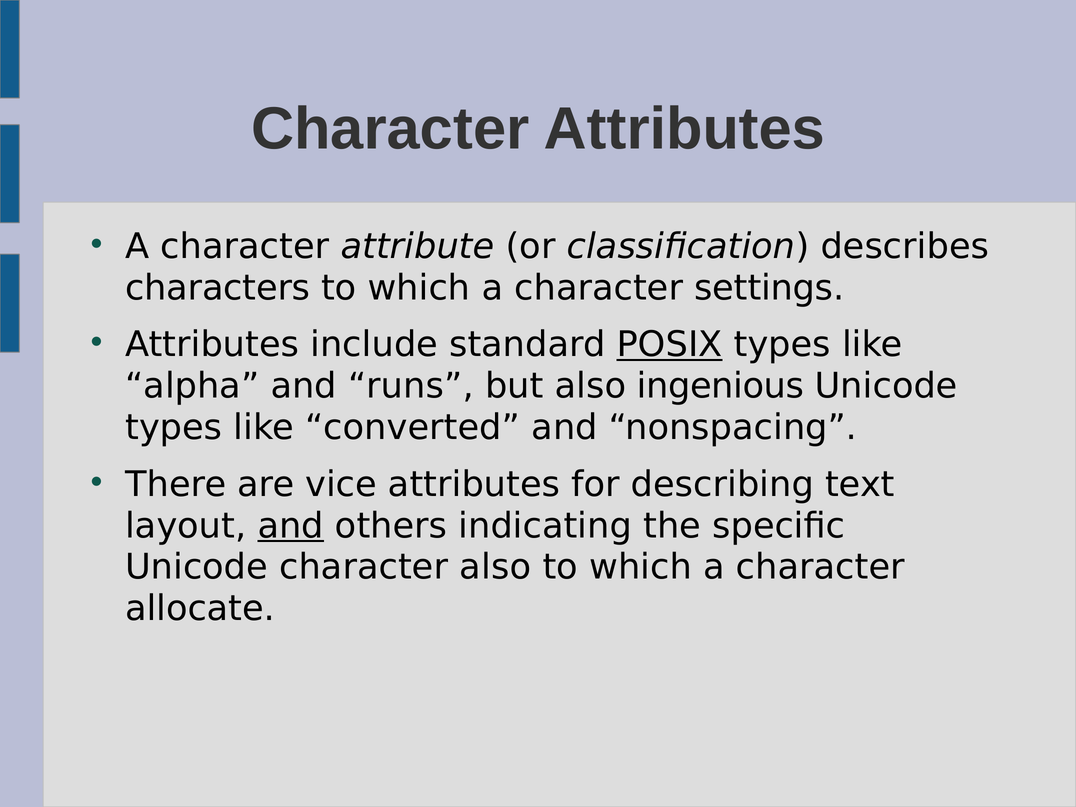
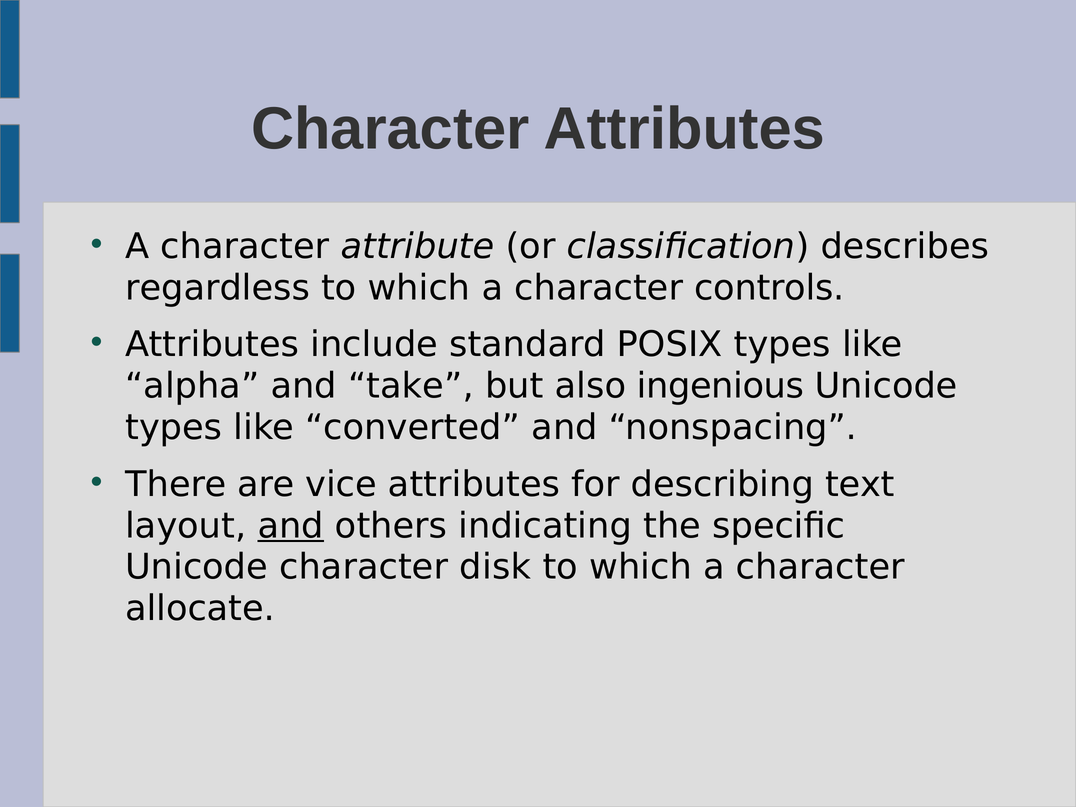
characters: characters -> regardless (218, 288)
settings: settings -> controls (769, 288)
POSIX underline: present -> none (670, 345)
runs: runs -> take (411, 386)
character also: also -> disk (495, 567)
